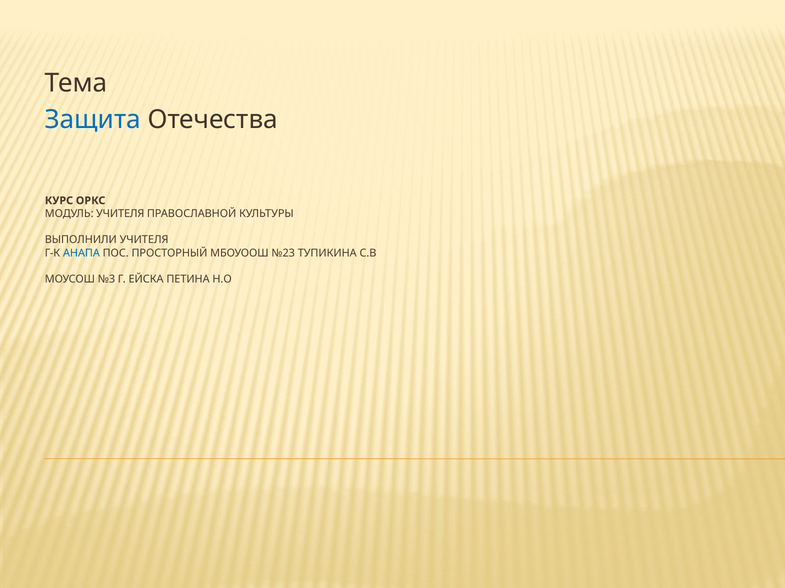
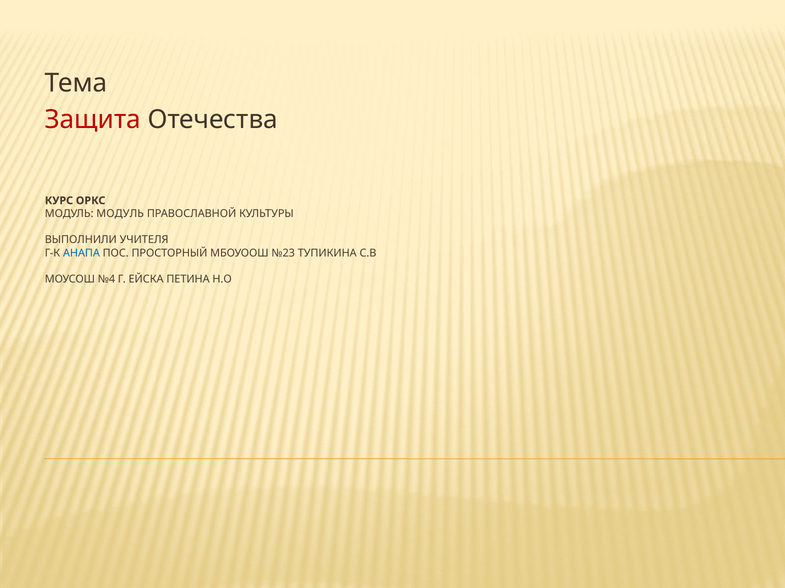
Защита colour: blue -> red (93, 120)
МОДУЛЬ УЧИТЕЛЯ: УЧИТЕЛЯ -> МОДУЛЬ (120, 214)
№3: №3 -> №4 (106, 279)
